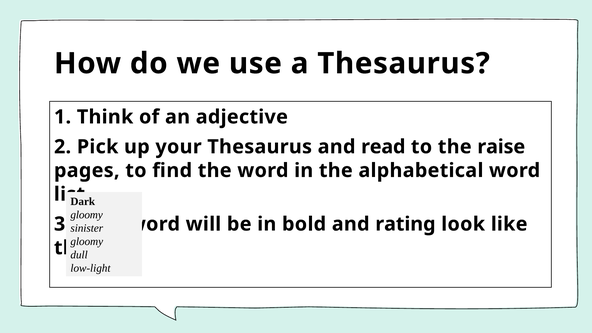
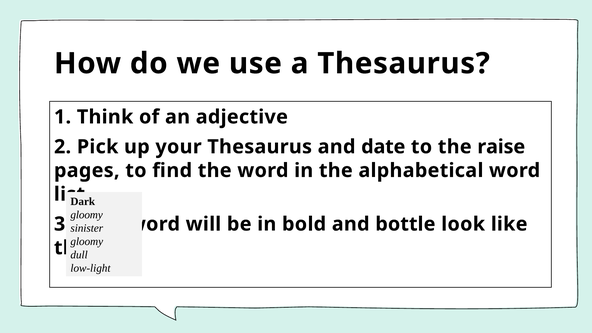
read: read -> date (383, 147)
rating: rating -> bottle (405, 224)
